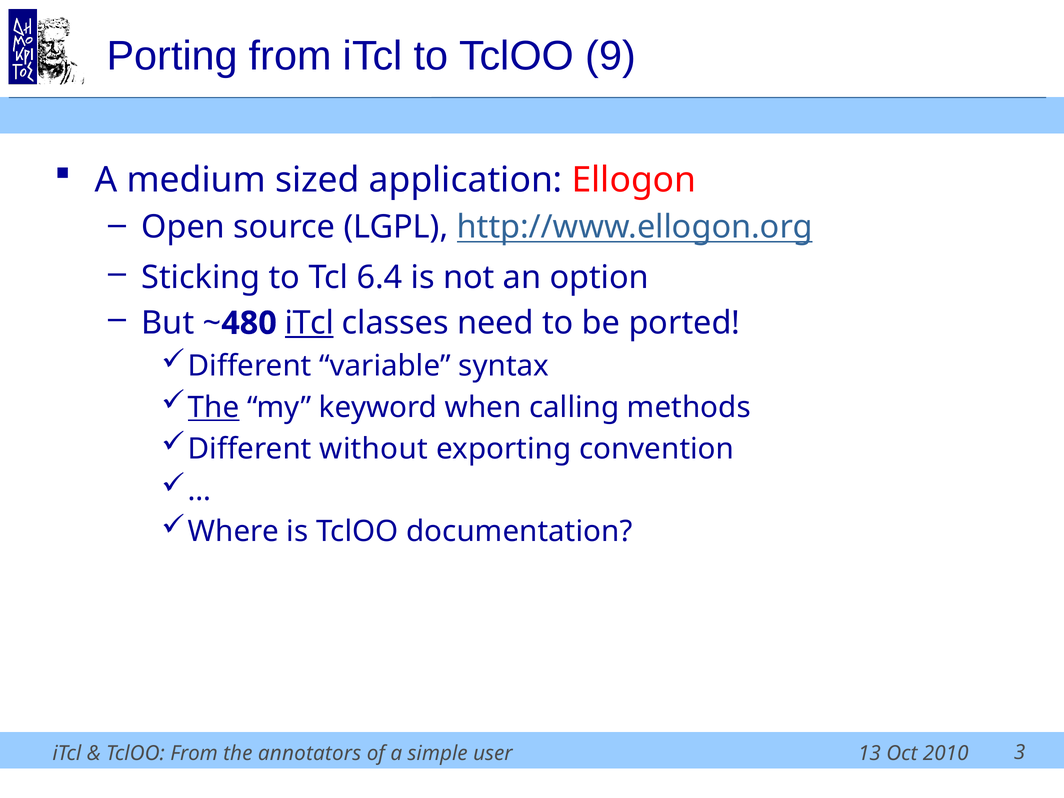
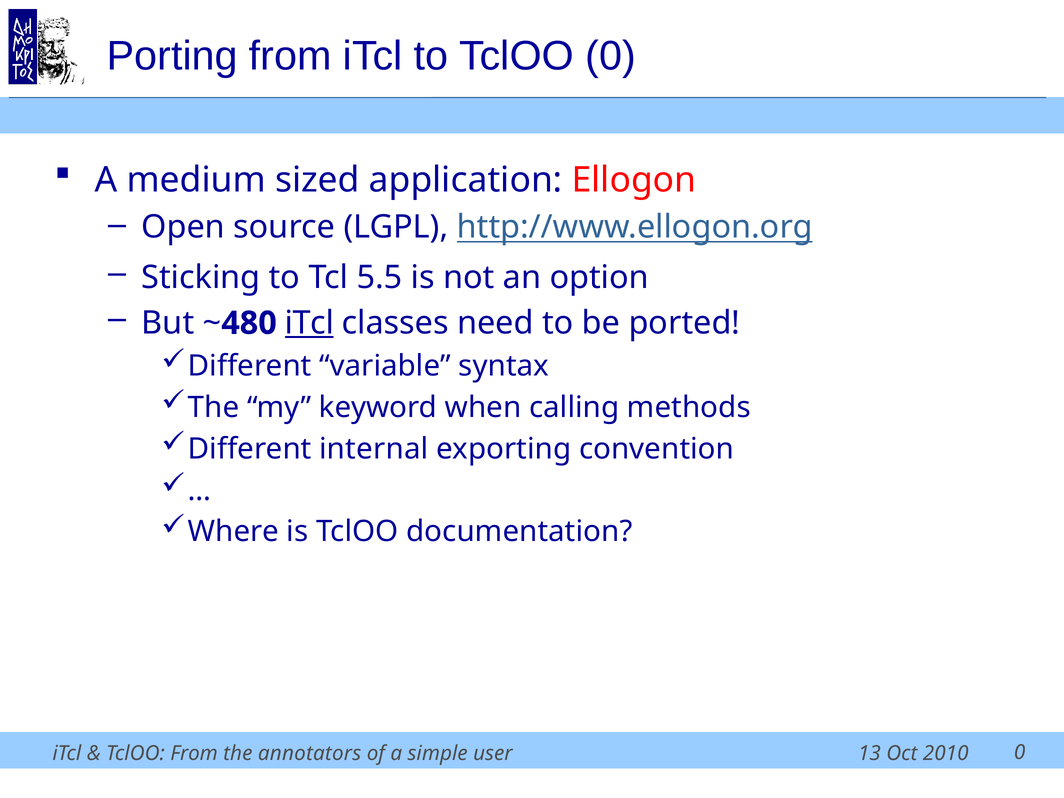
TclOO 9: 9 -> 0 (611, 56)
6.4: 6.4 -> 5.5 (380, 278)
The underline: present -> none (214, 408)
without: without -> internal (374, 449)
user 3: 3 -> 0 (1020, 752)
